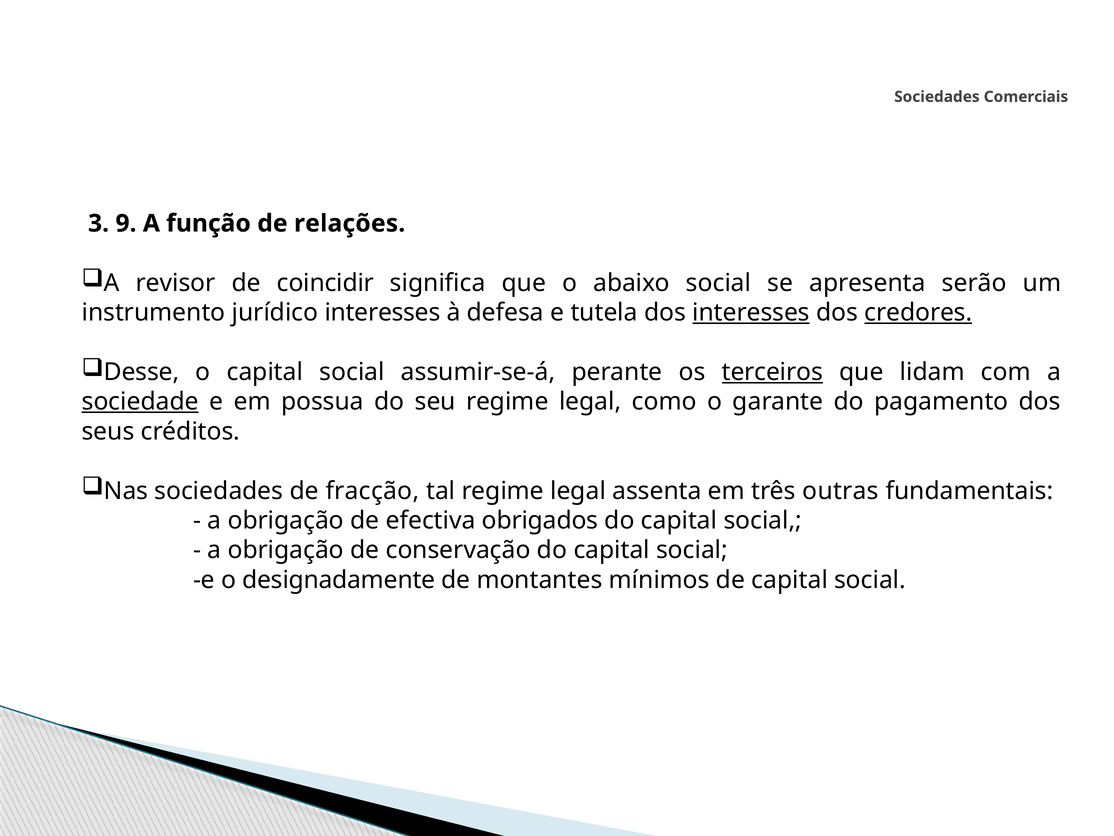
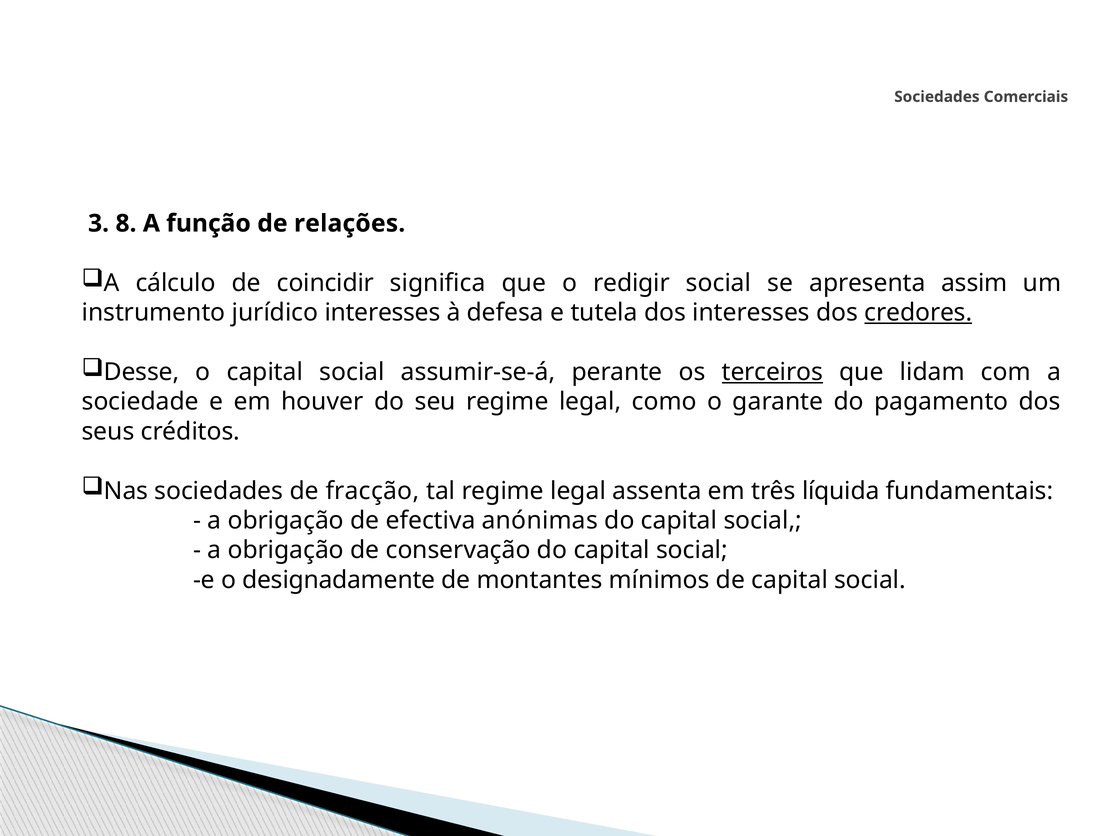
9: 9 -> 8 (126, 223)
revisor: revisor -> cálculo (176, 283)
abaixo: abaixo -> redigir (632, 283)
serão: serão -> assim (974, 283)
interesses underline: present -> none (751, 312)
sociedade underline: present -> none (140, 401)
possua: possua -> houver (322, 401)
outras: outras -> líquida (841, 491)
obrigados: obrigados -> anónimas (540, 520)
